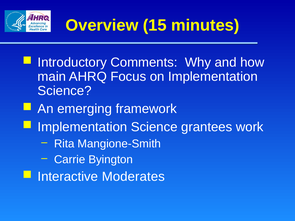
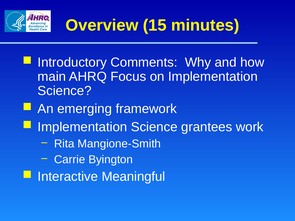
Moderates: Moderates -> Meaningful (133, 177)
